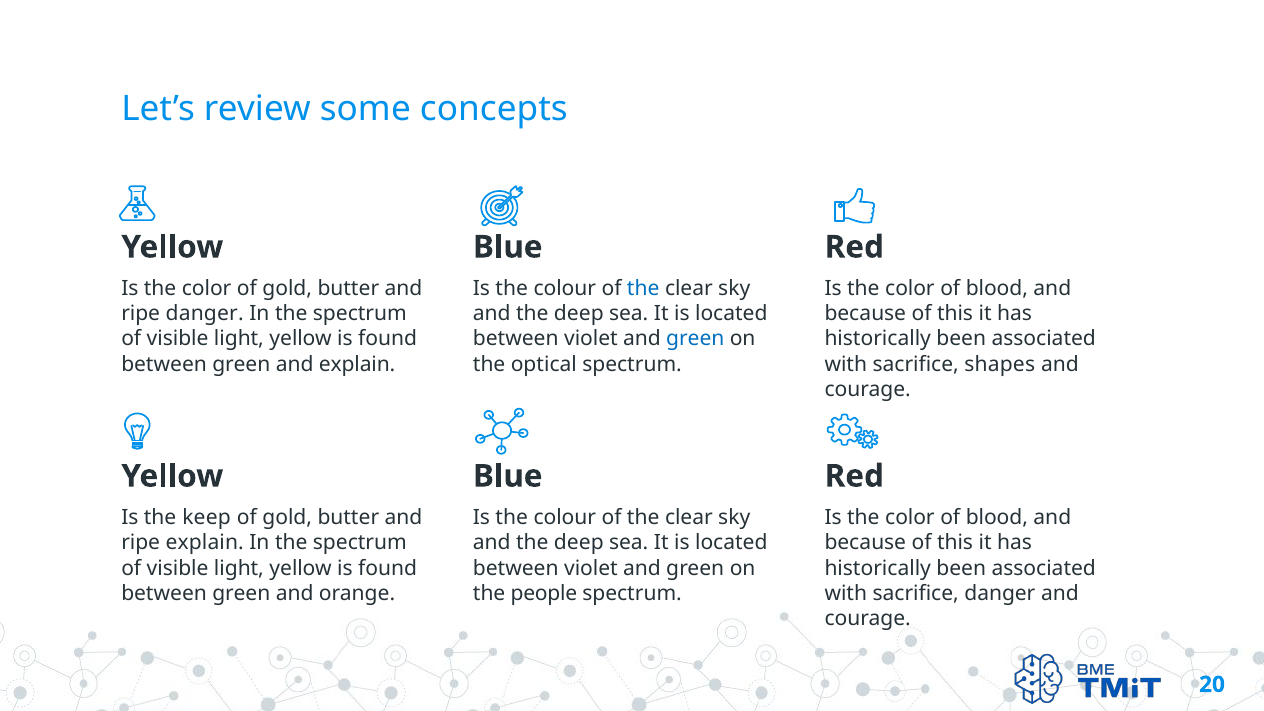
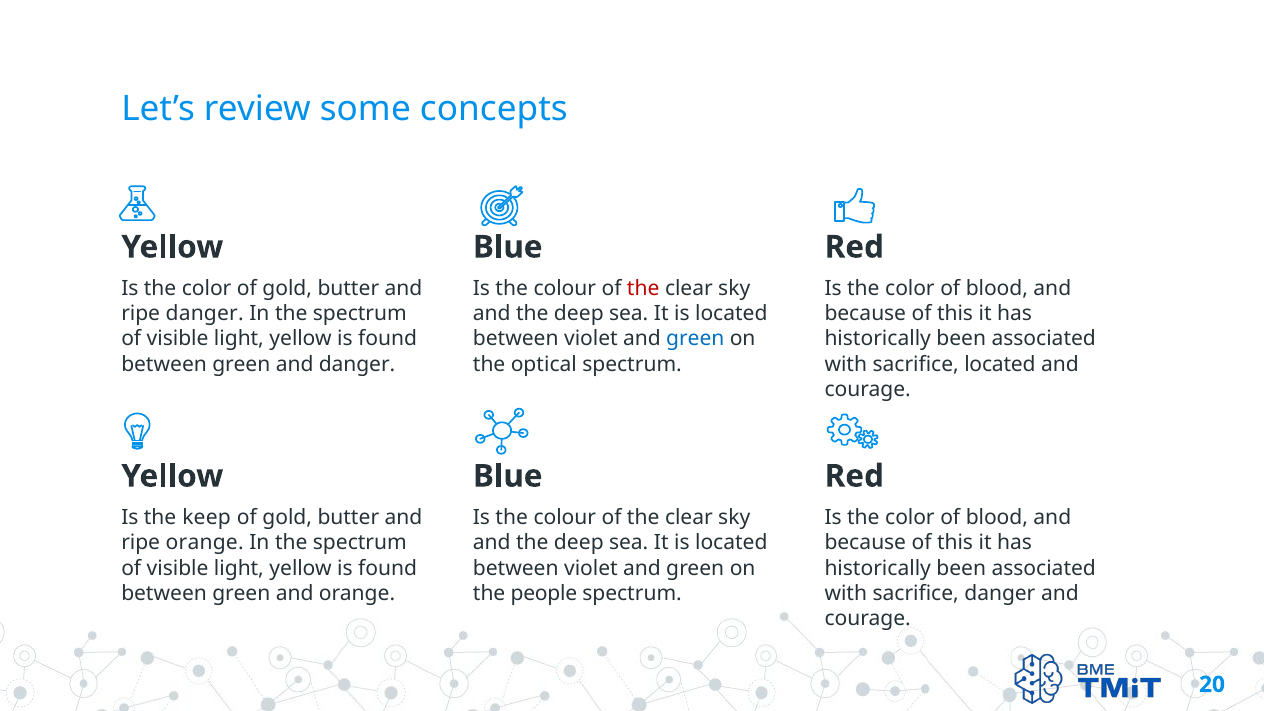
the colour: blue -> red (643, 289)
and explain: explain -> danger (357, 364)
sacrifice shapes: shapes -> located (1000, 364)
ripe explain: explain -> orange (205, 543)
